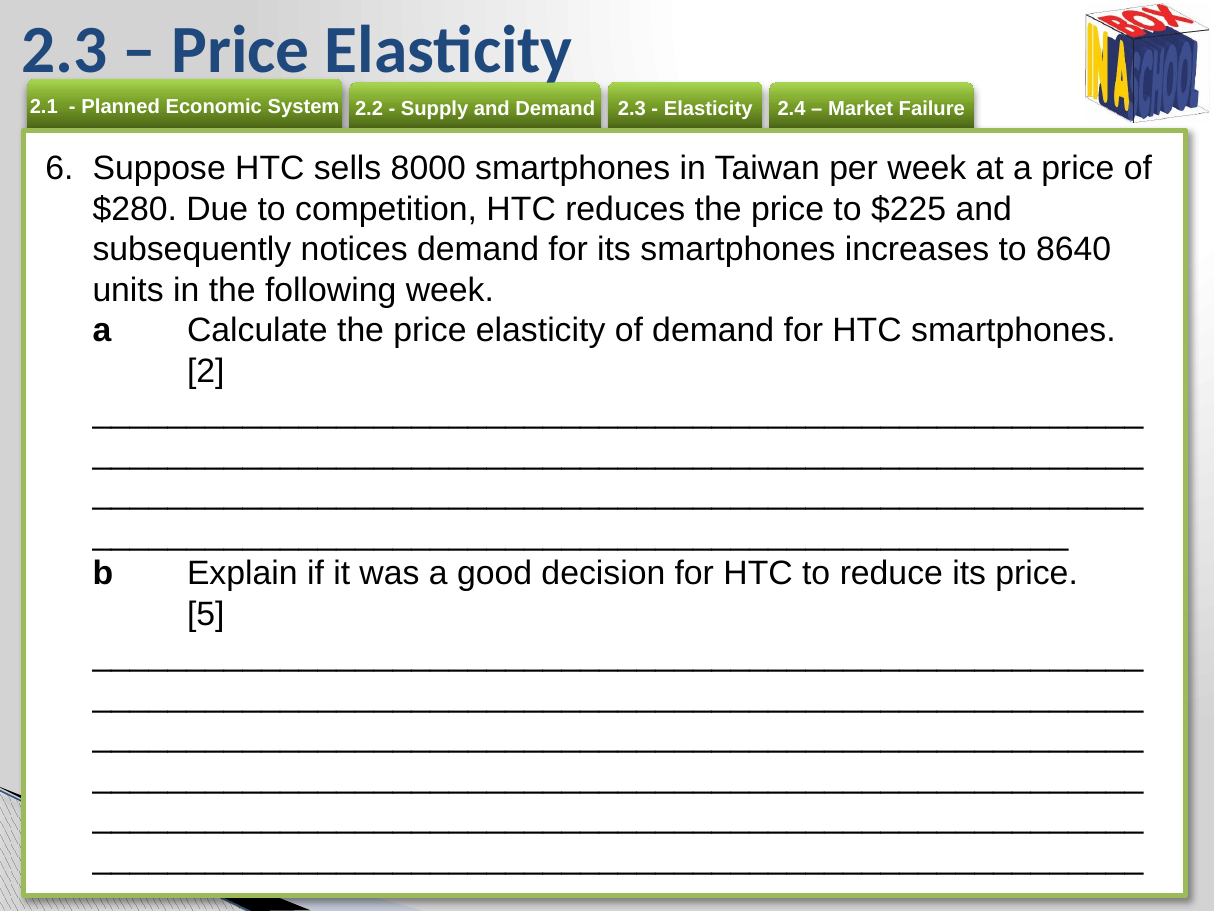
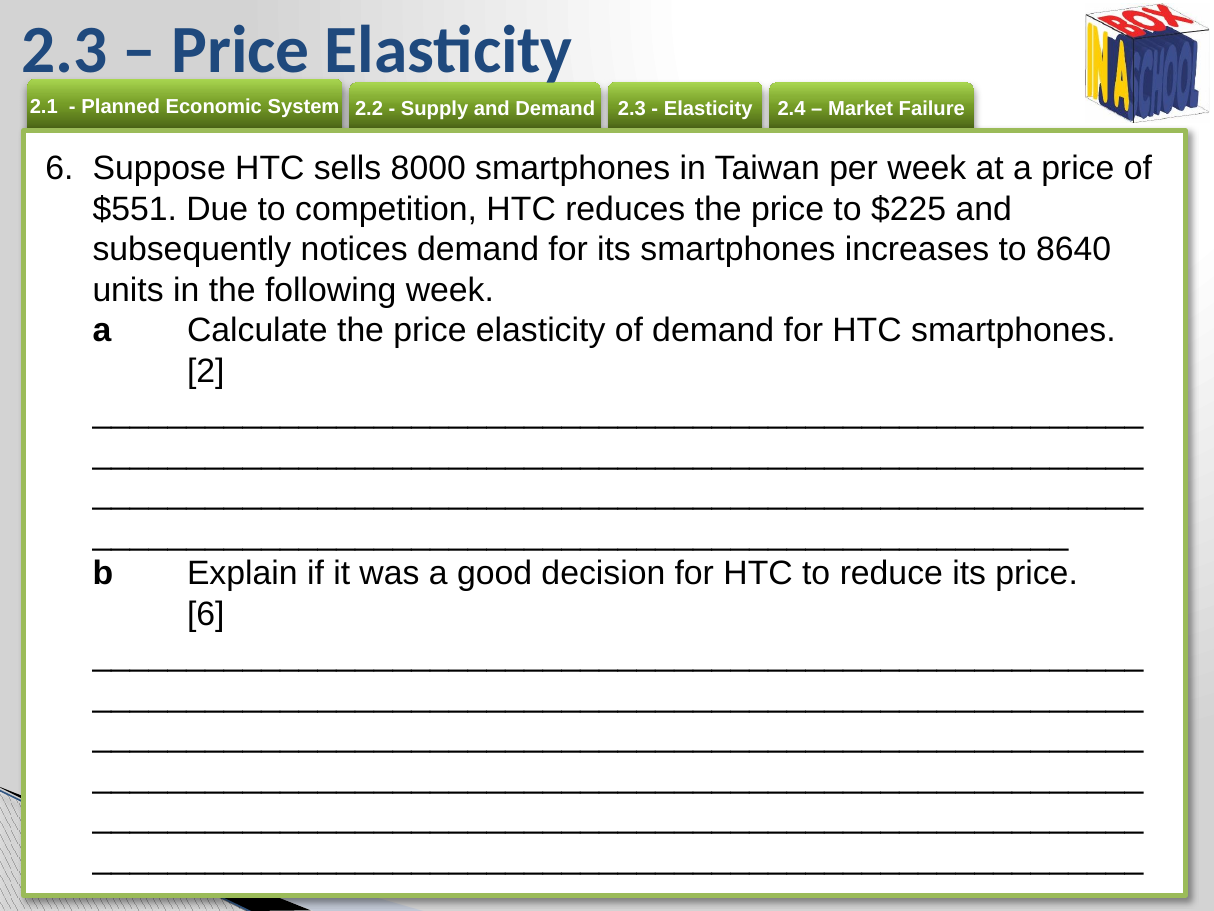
$280: $280 -> $551 (135, 209)
5: 5 -> 6 (206, 614)
